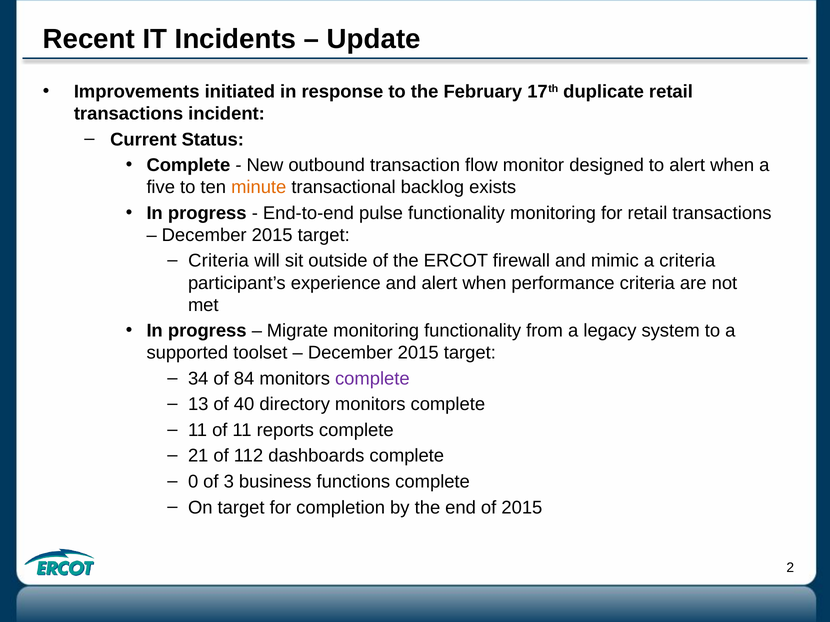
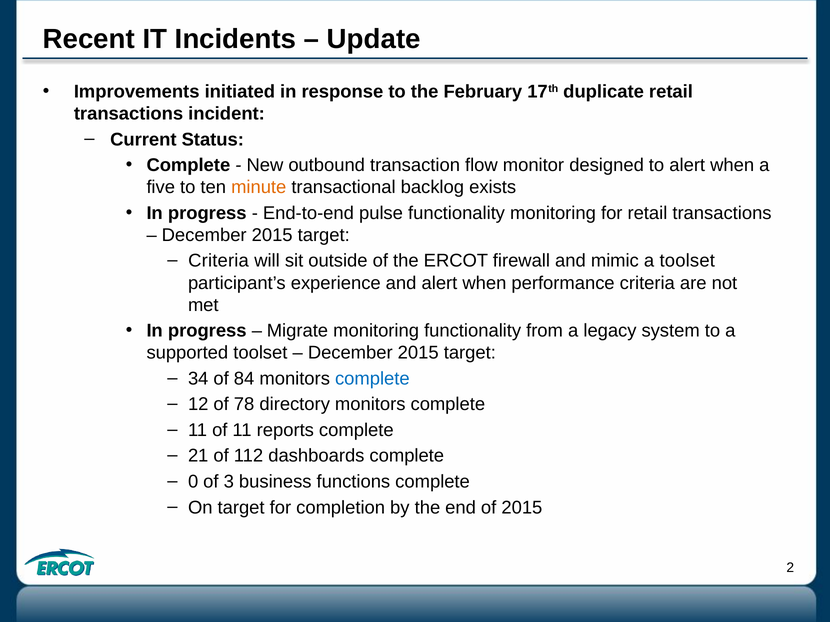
a criteria: criteria -> toolset (687, 261)
complete colour: purple -> blue (372, 379)
13: 13 -> 12 (198, 405)
40: 40 -> 78 (244, 405)
